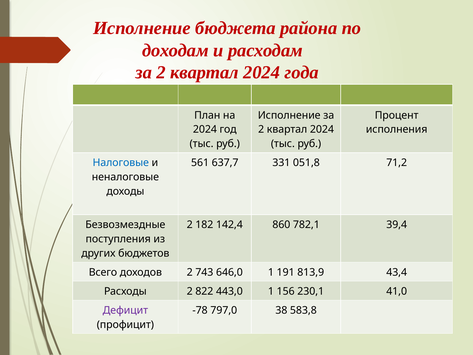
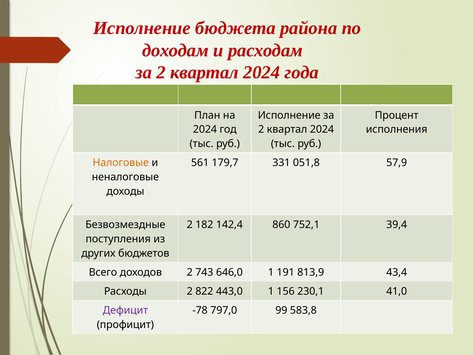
Налоговые colour: blue -> orange (121, 163)
637,7: 637,7 -> 179,7 (225, 163)
71,2: 71,2 -> 57,9 (397, 163)
782,1: 782,1 -> 752,1 (306, 225)
38: 38 -> 99 (281, 310)
